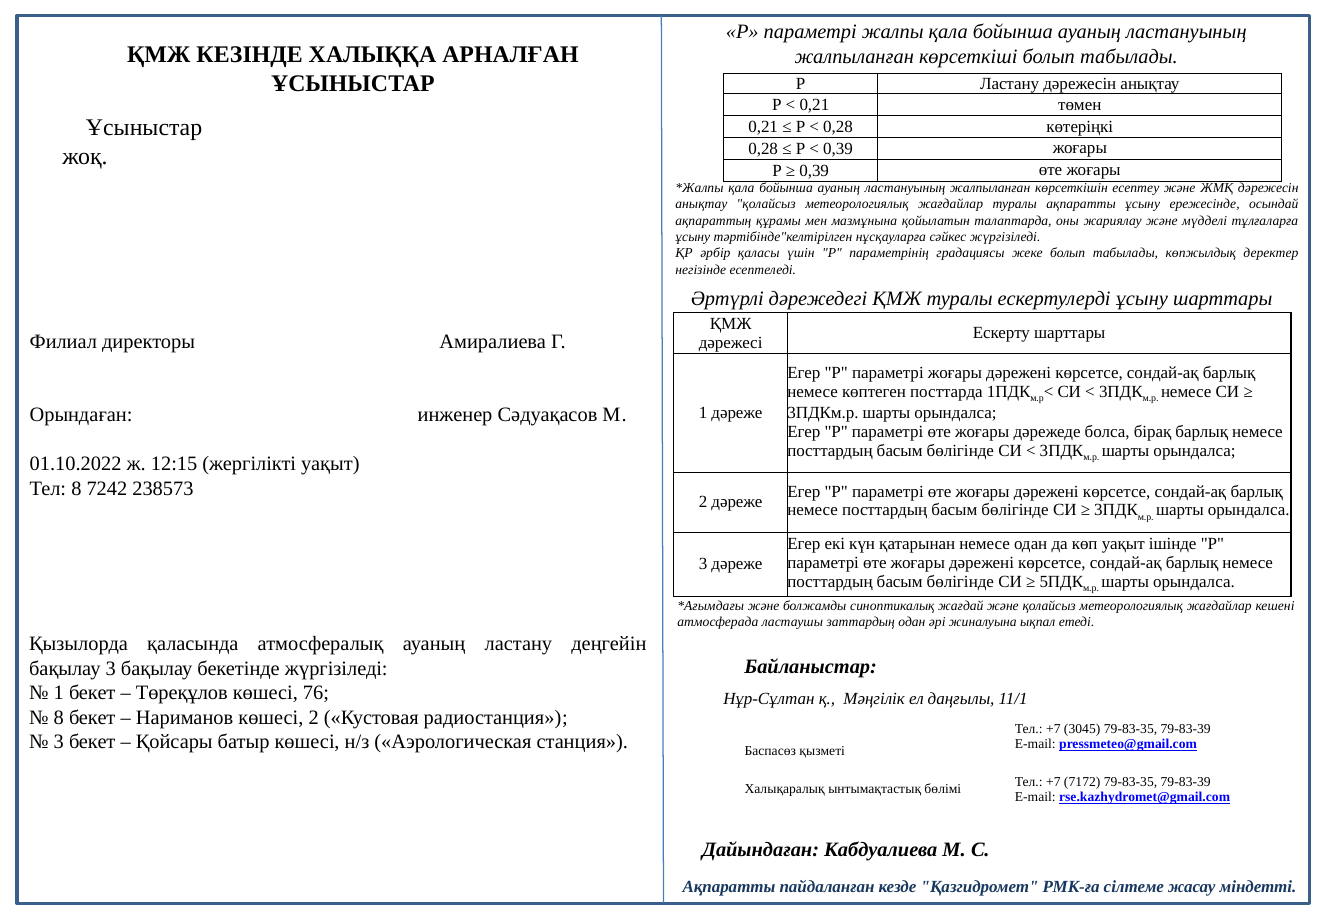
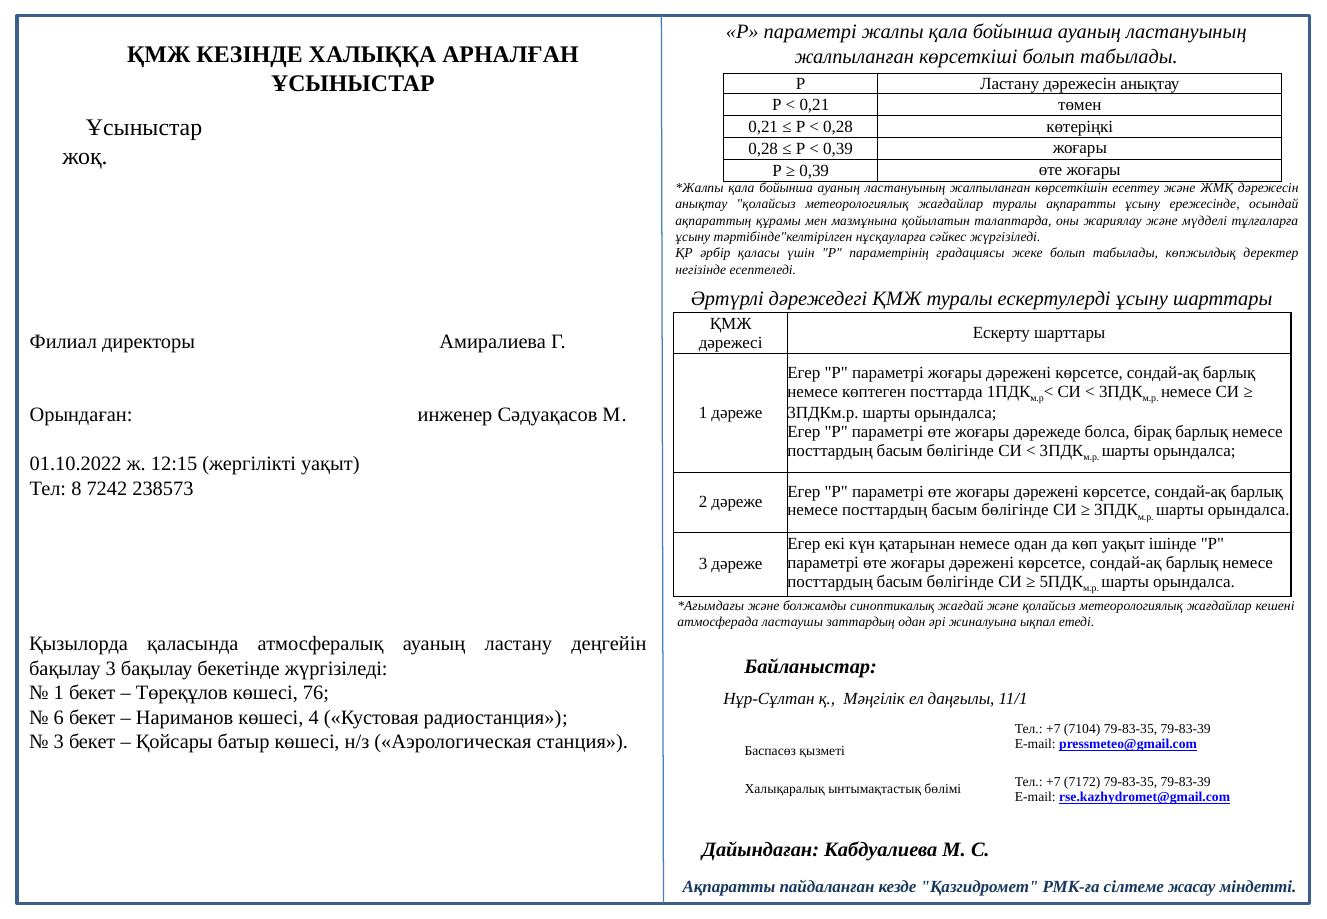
8: 8 -> 6 (59, 717)
көшесі 2: 2 -> 4 (314, 717)
3045: 3045 -> 7104 (1082, 729)
